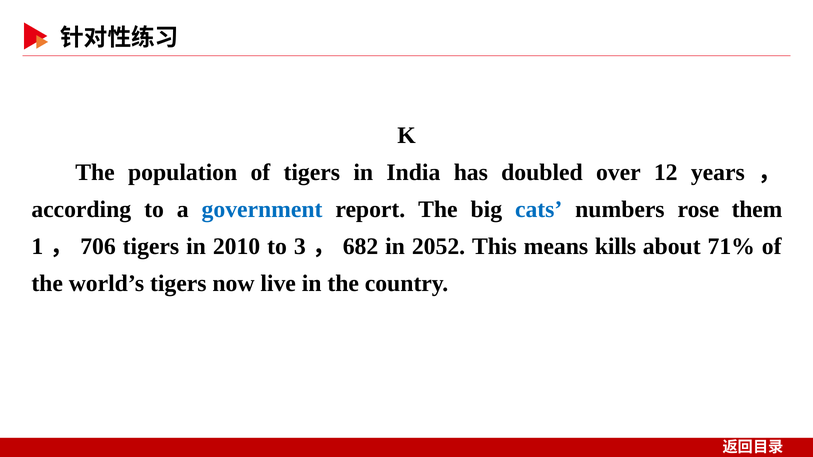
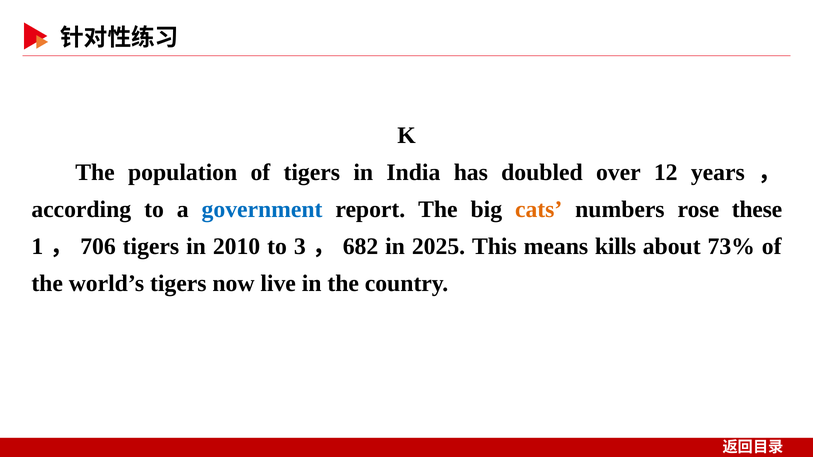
cats colour: blue -> orange (539, 210)
them: them -> these (757, 210)
2052: 2052 -> 2025 (439, 247)
71%: 71% -> 73% (731, 247)
